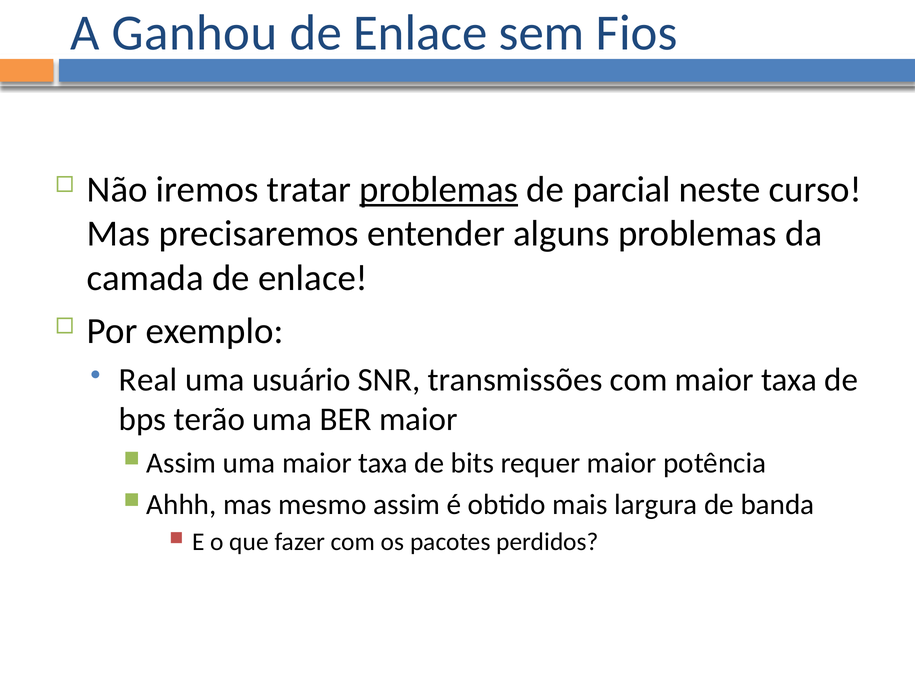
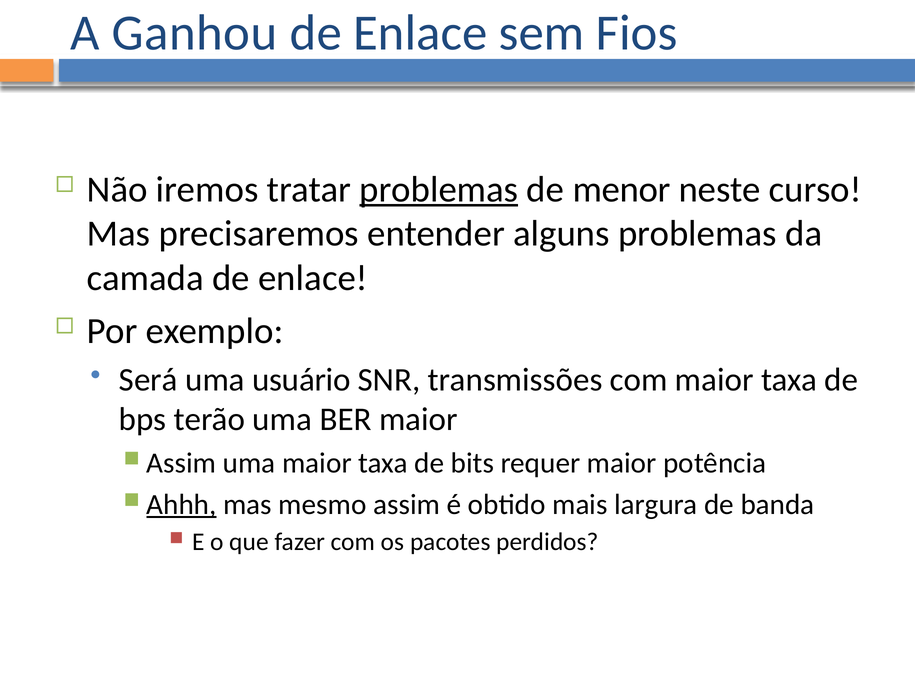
parcial: parcial -> menor (622, 189)
Real: Real -> Será (148, 380)
Ahhh underline: none -> present (181, 505)
